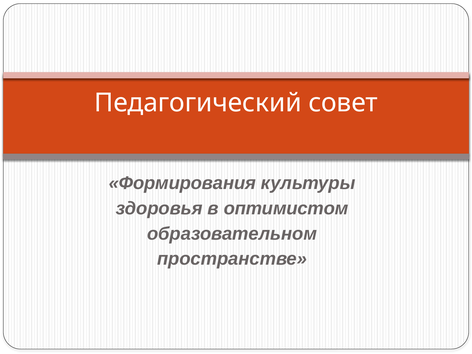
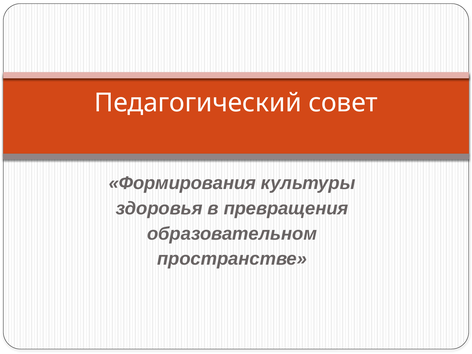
оптимистом: оптимистом -> превращения (286, 208)
